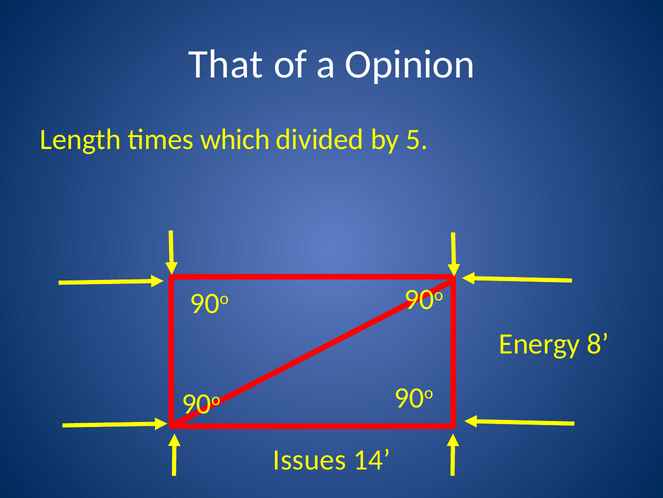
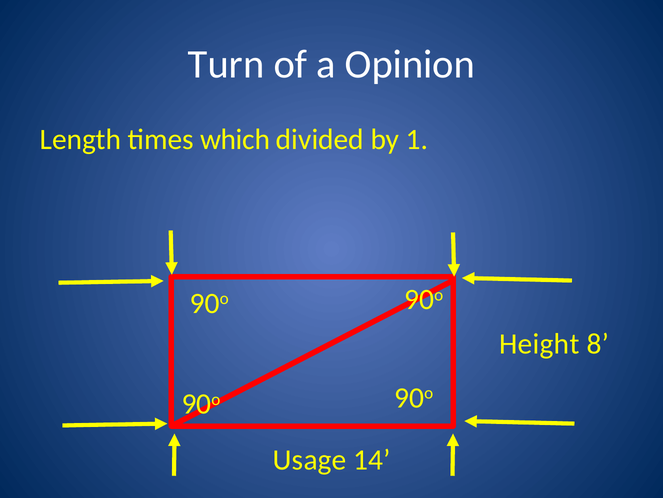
That: That -> Turn (226, 64)
5: 5 -> 1 (417, 139)
Energy: Energy -> Height (539, 343)
Issues: Issues -> Usage (310, 459)
